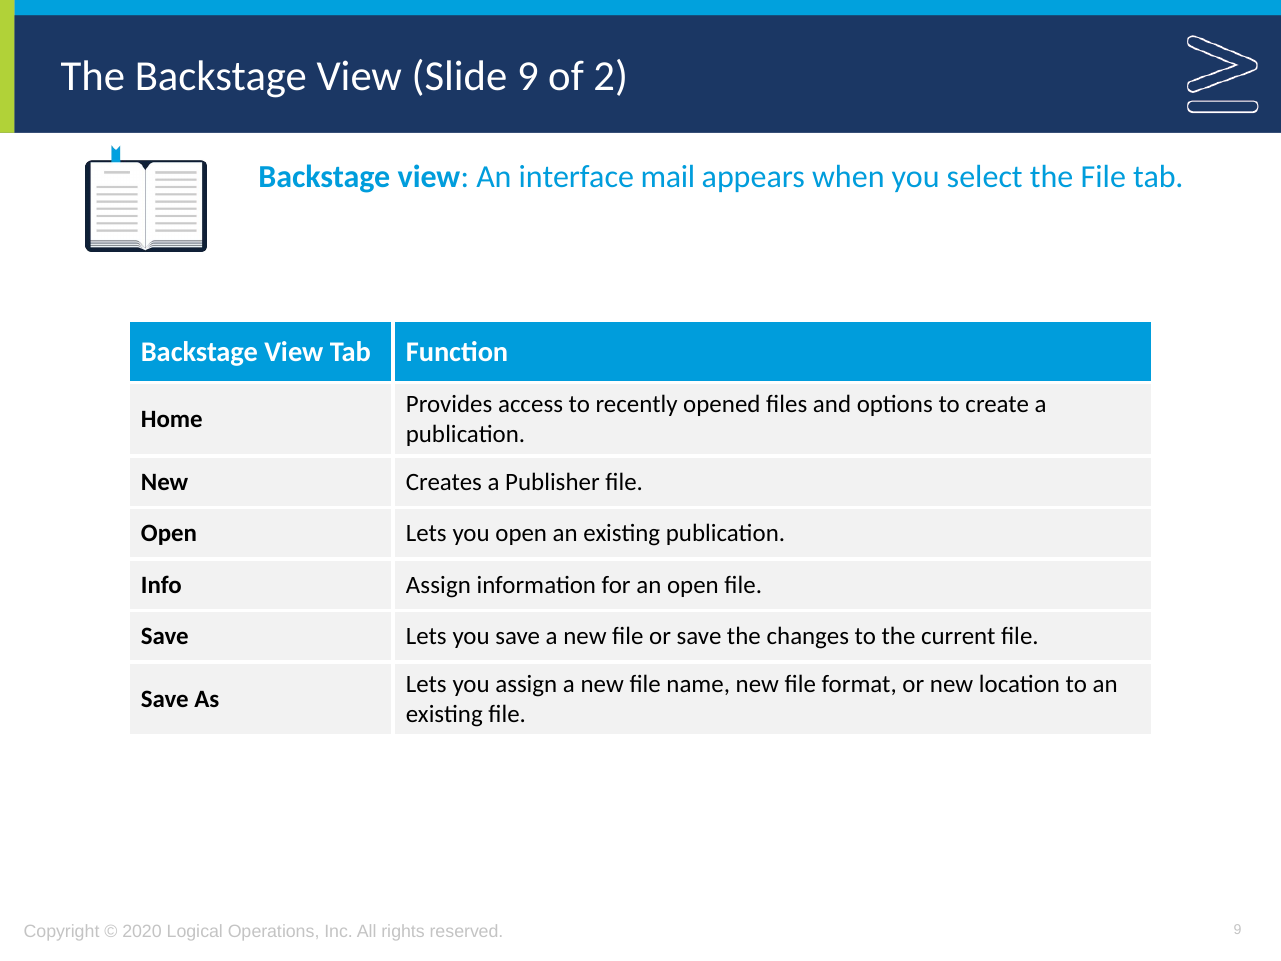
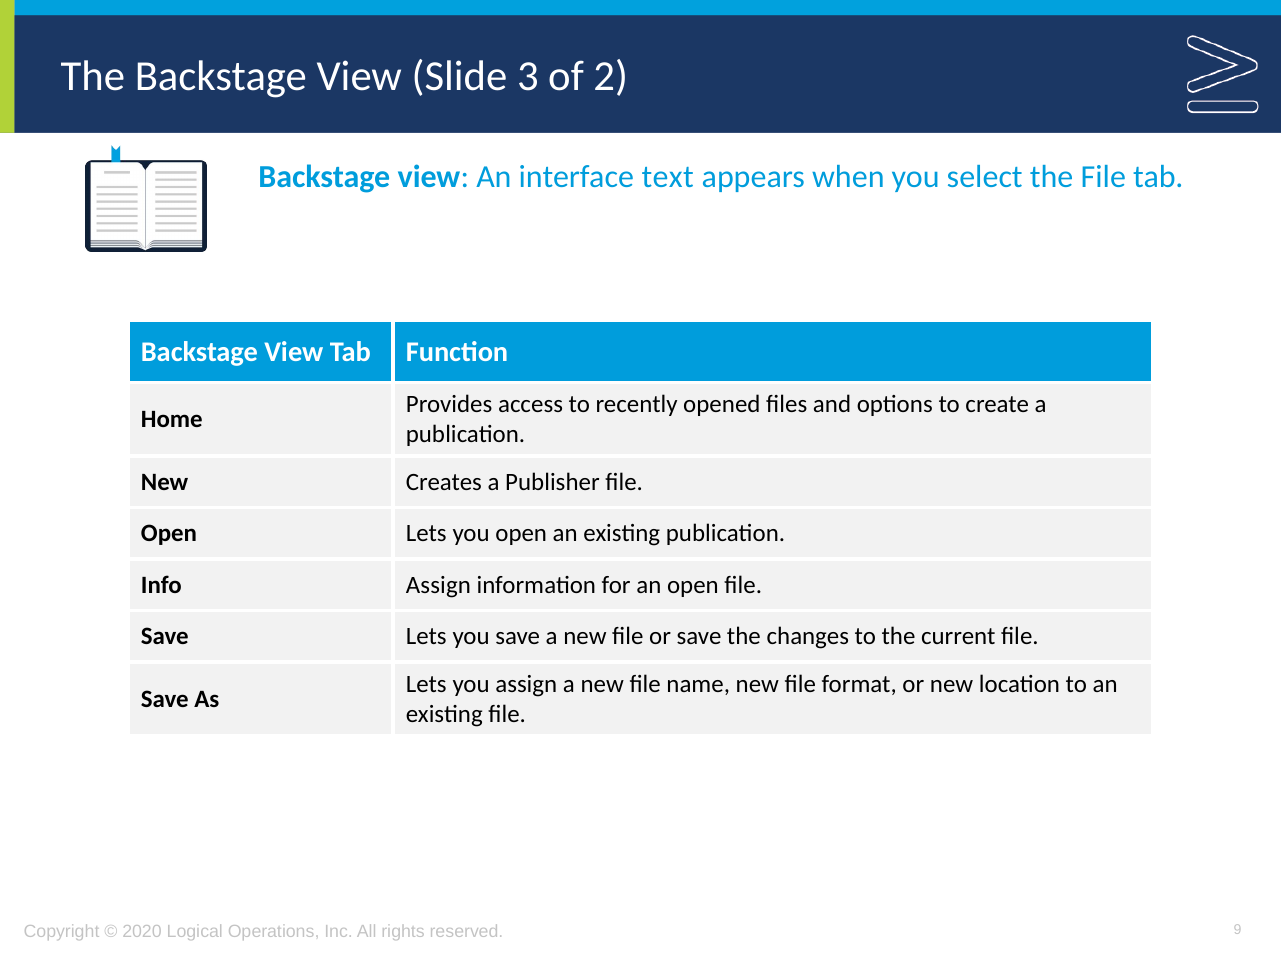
Slide 9: 9 -> 3 (528, 76)
mail: mail -> text (668, 176)
